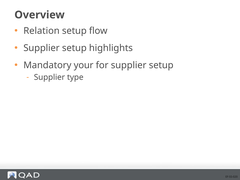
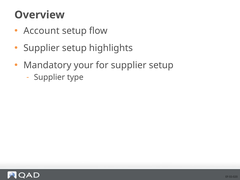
Relation: Relation -> Account (41, 31)
